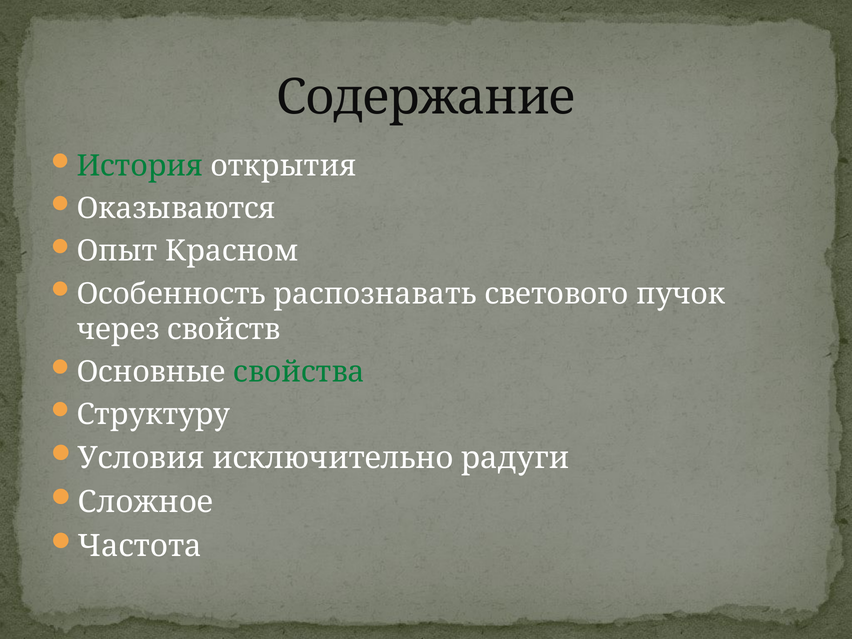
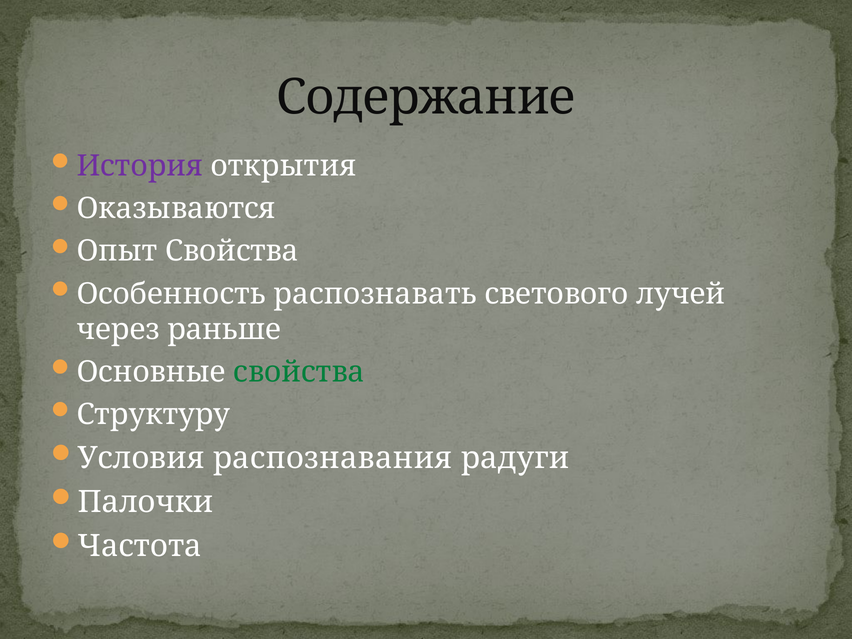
История colour: green -> purple (140, 166)
Опыт Красном: Красном -> Свойства (232, 251)
пучок: пучок -> лучей (681, 294)
свойств: свойств -> раньше (224, 329)
исключительно: исключительно -> распознавания (332, 458)
Сложное: Сложное -> Палочки (146, 502)
